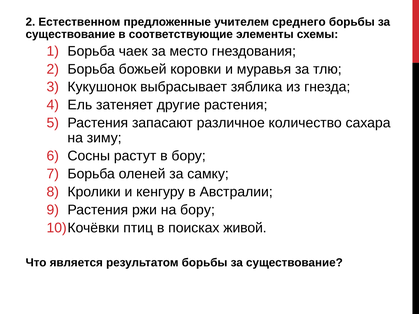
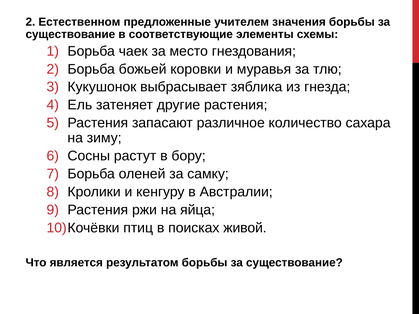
среднего: среднего -> значения (299, 22)
на бору: бору -> яйца (198, 210)
